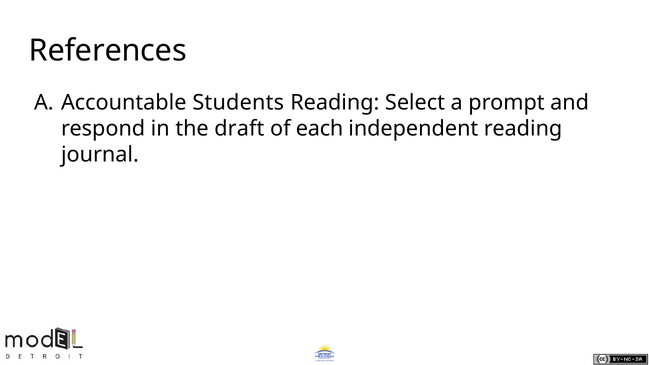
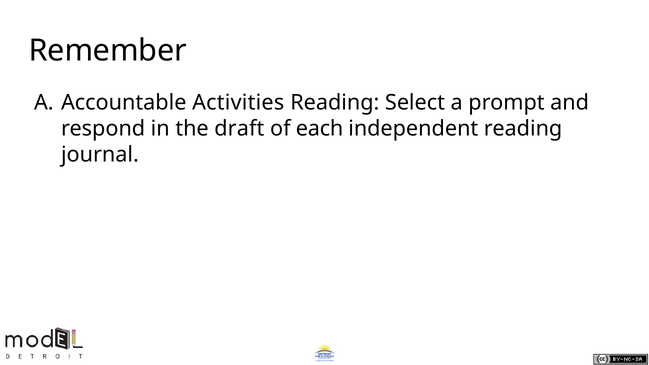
References: References -> Remember (108, 51)
Students: Students -> Activities (238, 103)
